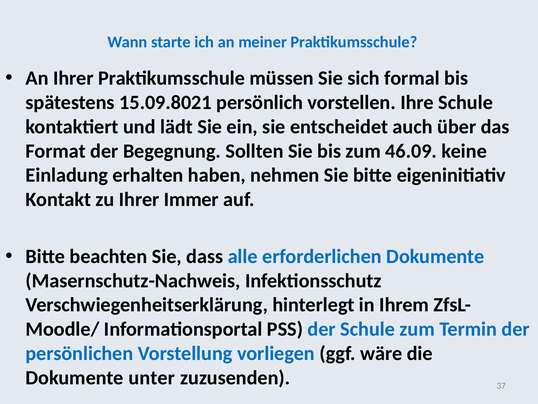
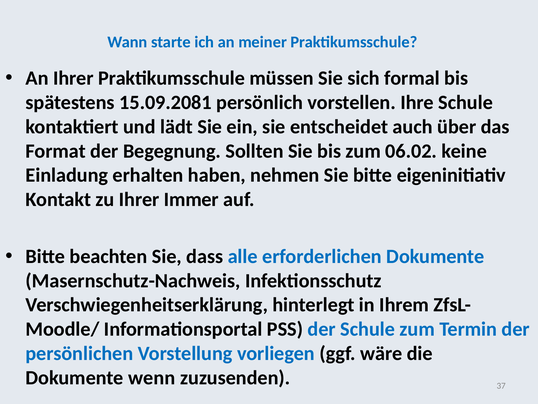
15.09.8021: 15.09.8021 -> 15.09.2081 (165, 102)
46.09: 46.09 -> 06.02 (411, 151)
unter: unter -> wenn (152, 377)
